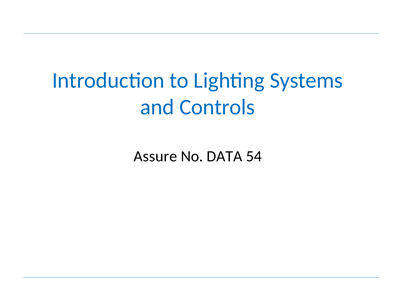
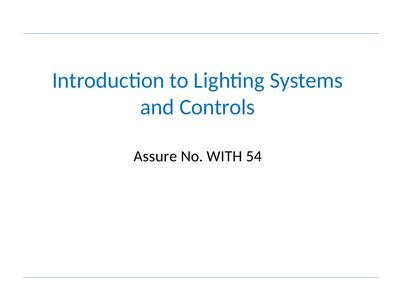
DATA: DATA -> WITH (224, 156)
